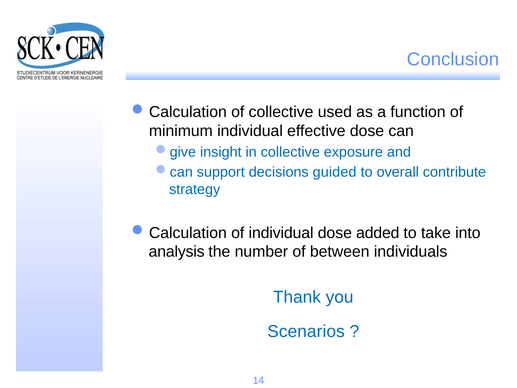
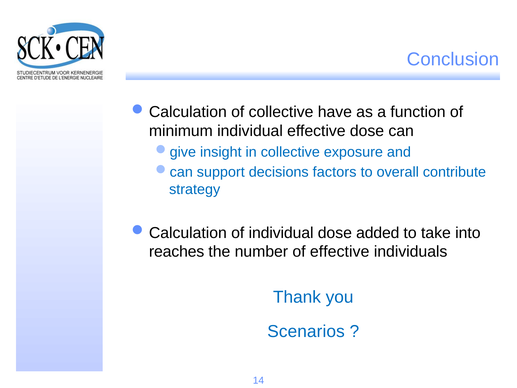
used: used -> have (335, 112)
guided: guided -> factors (335, 172)
analysis: analysis -> reaches (177, 252)
of between: between -> effective (340, 252)
